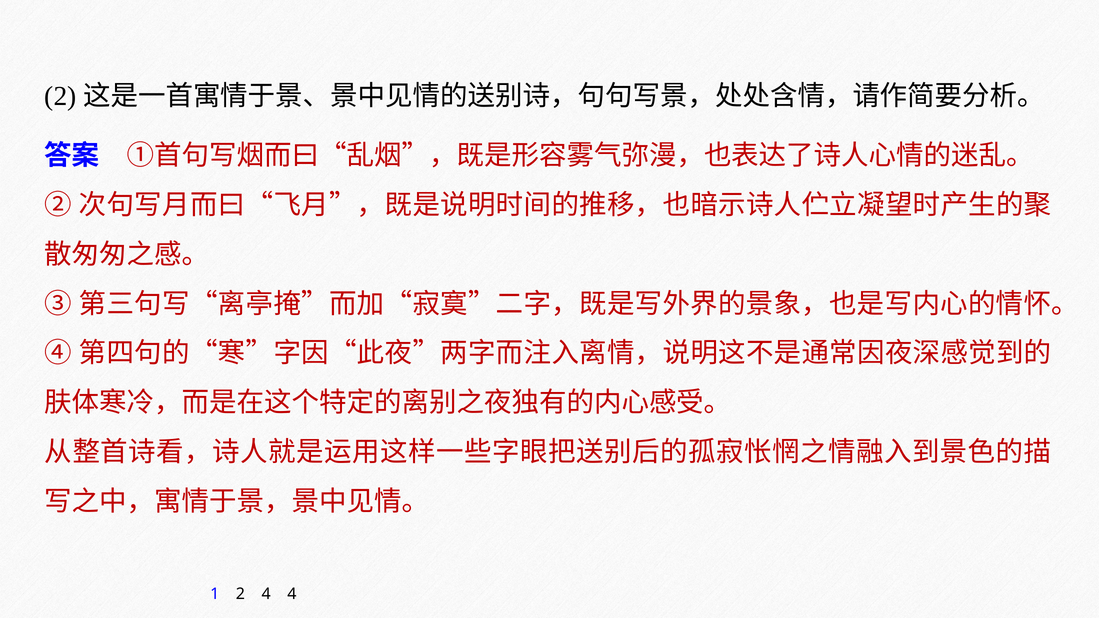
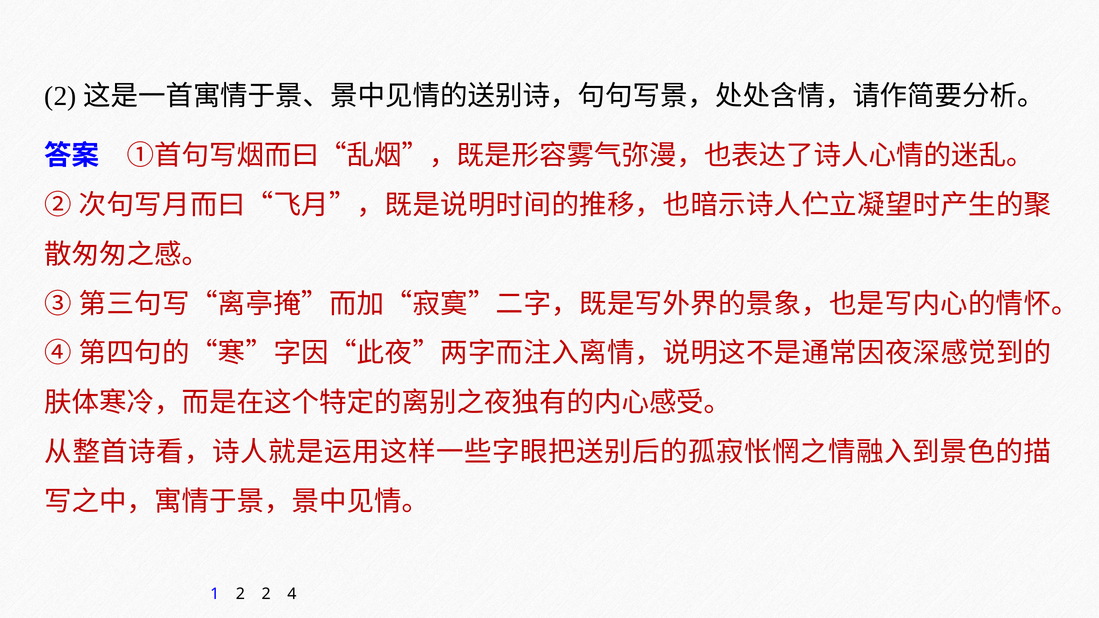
2 4: 4 -> 2 (266, 594)
